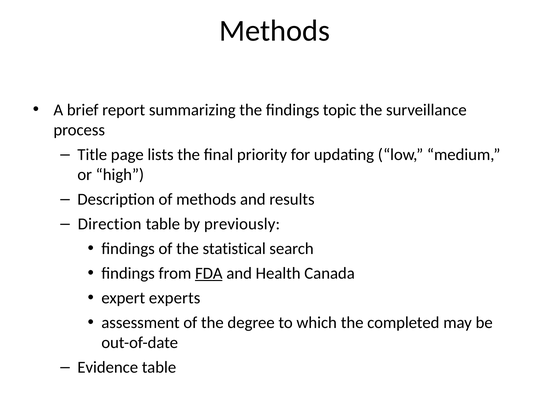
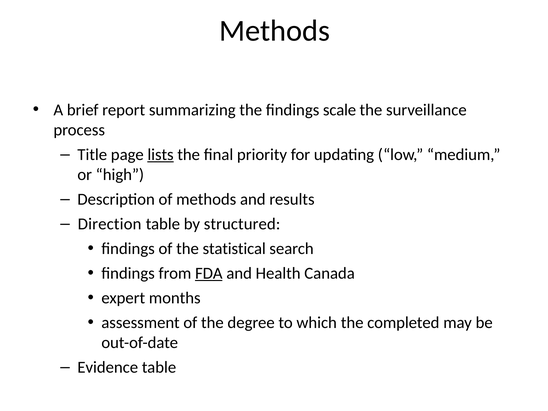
topic: topic -> scale (340, 110)
lists underline: none -> present (161, 155)
previously: previously -> structured (242, 224)
experts: experts -> months (175, 298)
